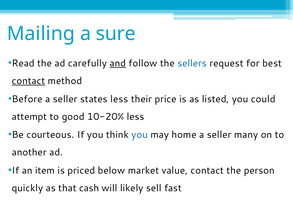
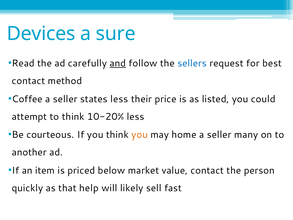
Mailing: Mailing -> Devices (41, 34)
contact underline: present -> none (28, 81)
Before: Before -> Coffee (27, 99)
to good: good -> think (73, 116)
you colour: blue -> orange (140, 135)
cash: cash -> help (89, 188)
